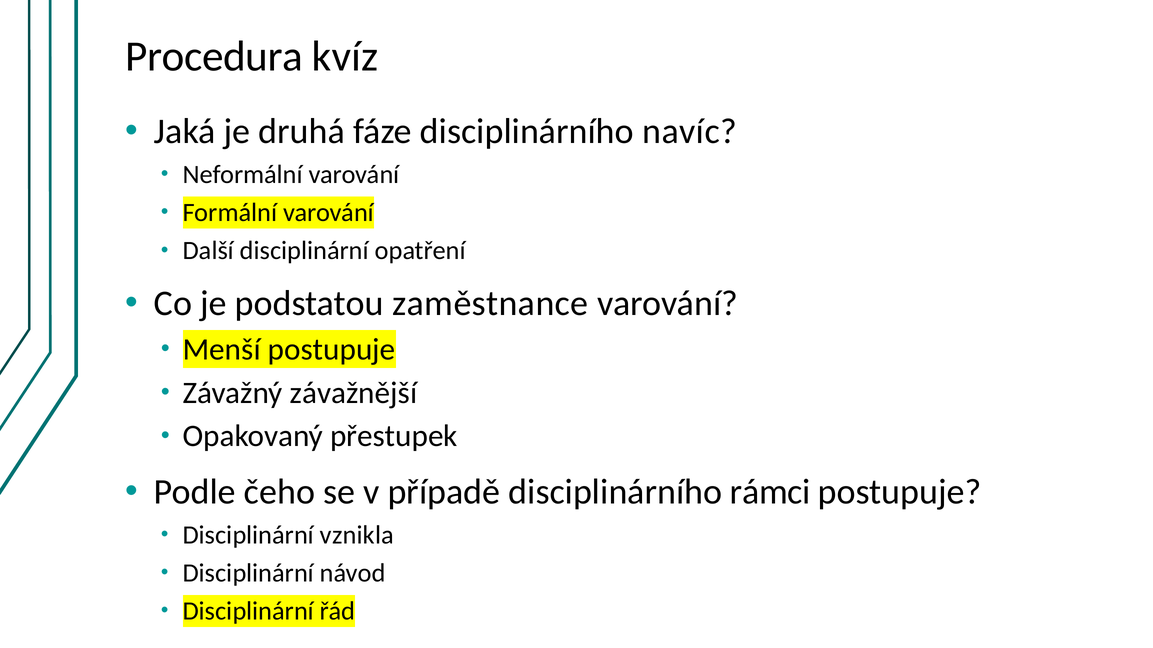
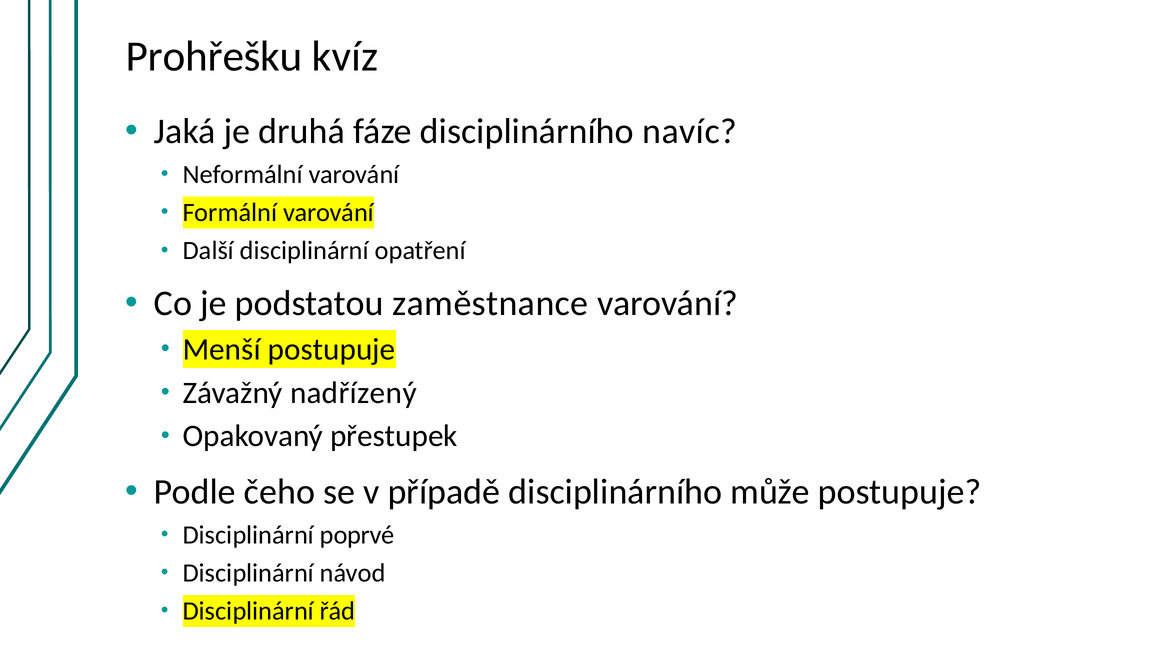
Procedura: Procedura -> Prohřešku (214, 57)
závažnější: závažnější -> nadřízený (353, 393)
rámci: rámci -> může (770, 492)
vznikla: vznikla -> poprvé (357, 536)
